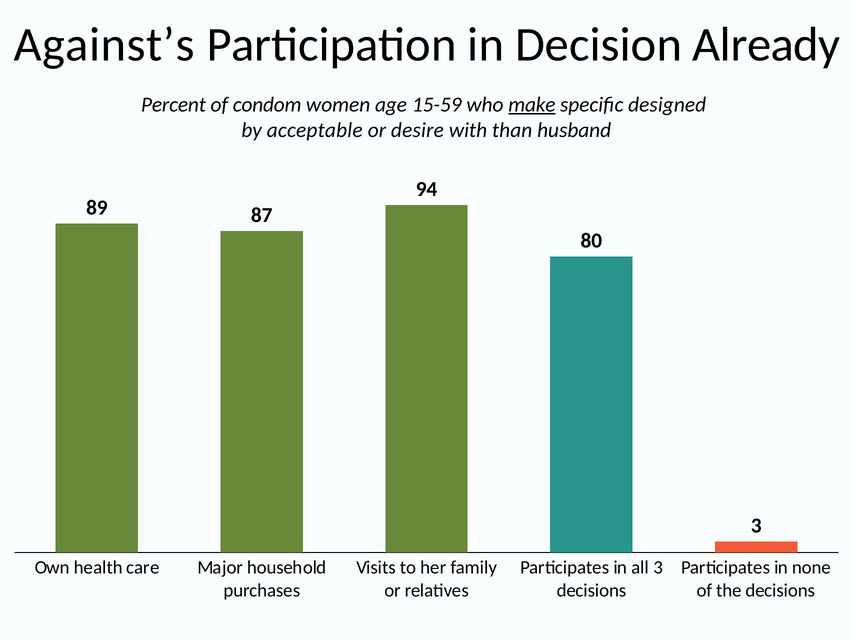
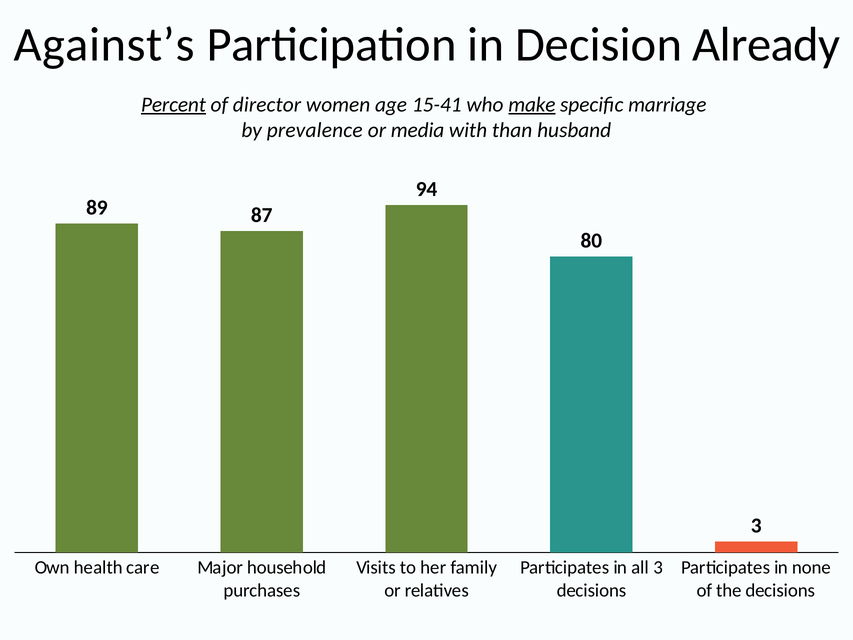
Percent underline: none -> present (173, 104)
condom: condom -> director (267, 104)
15-59: 15-59 -> 15-41 (437, 104)
designed: designed -> marriage (667, 104)
acceptable: acceptable -> prevalence (315, 130)
desire: desire -> media (418, 130)
